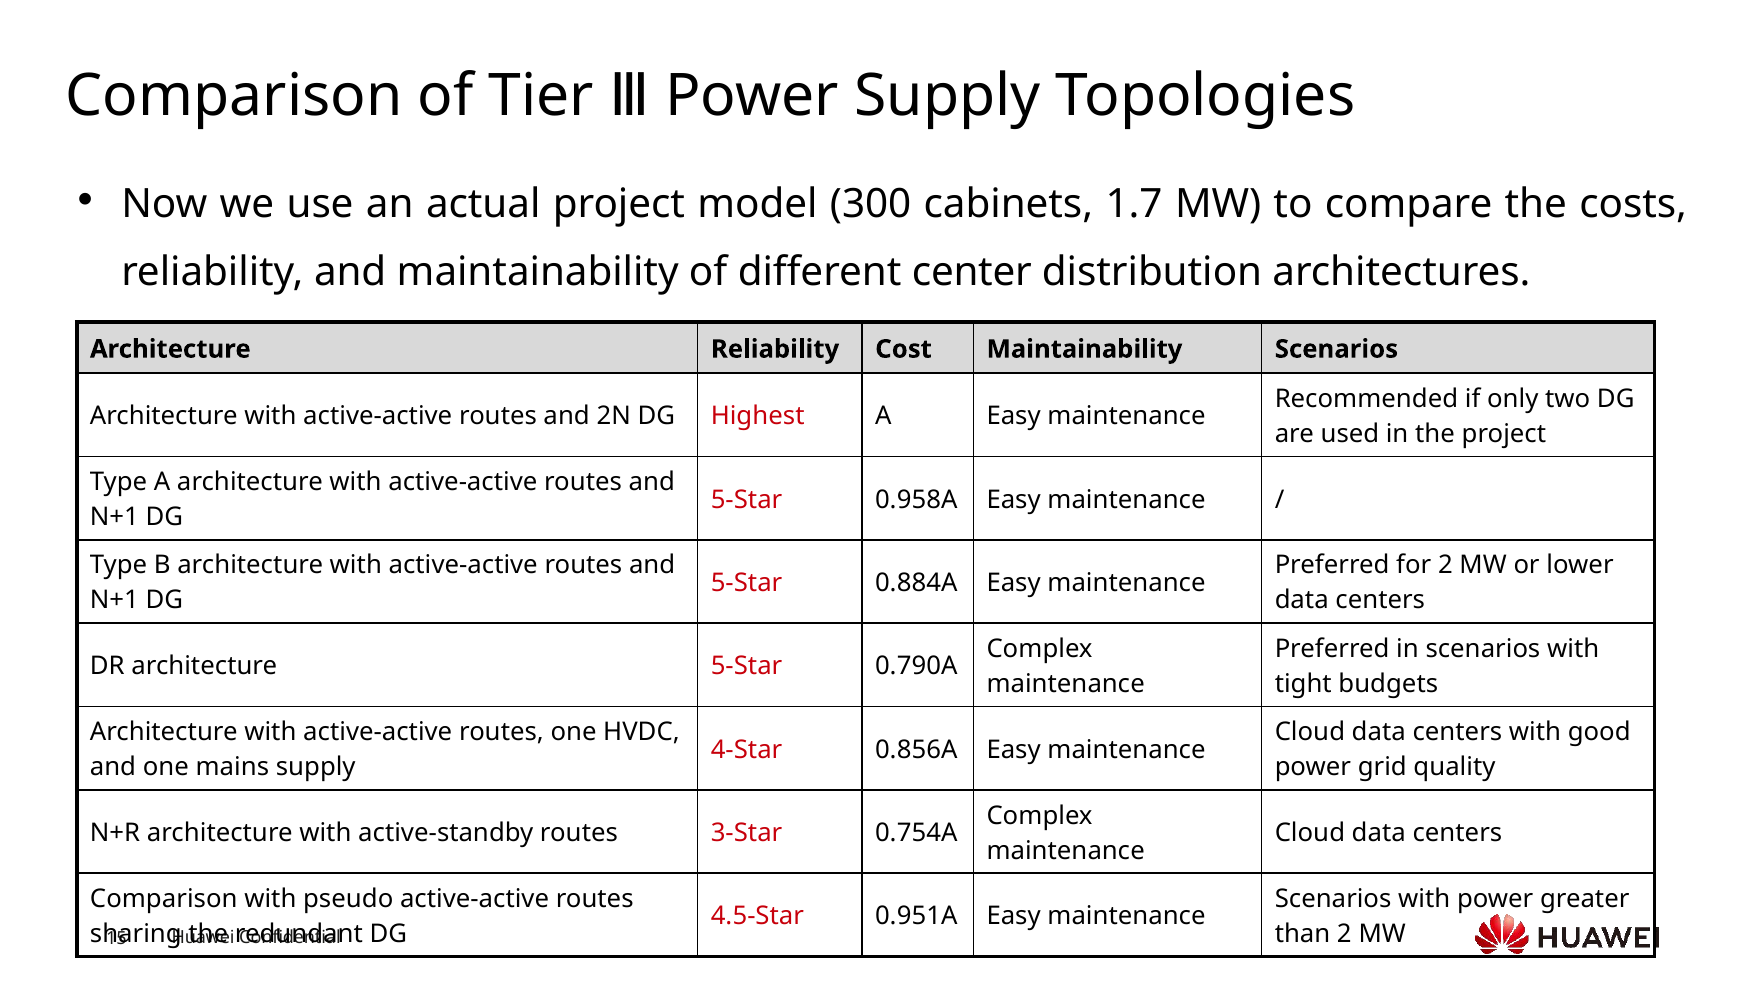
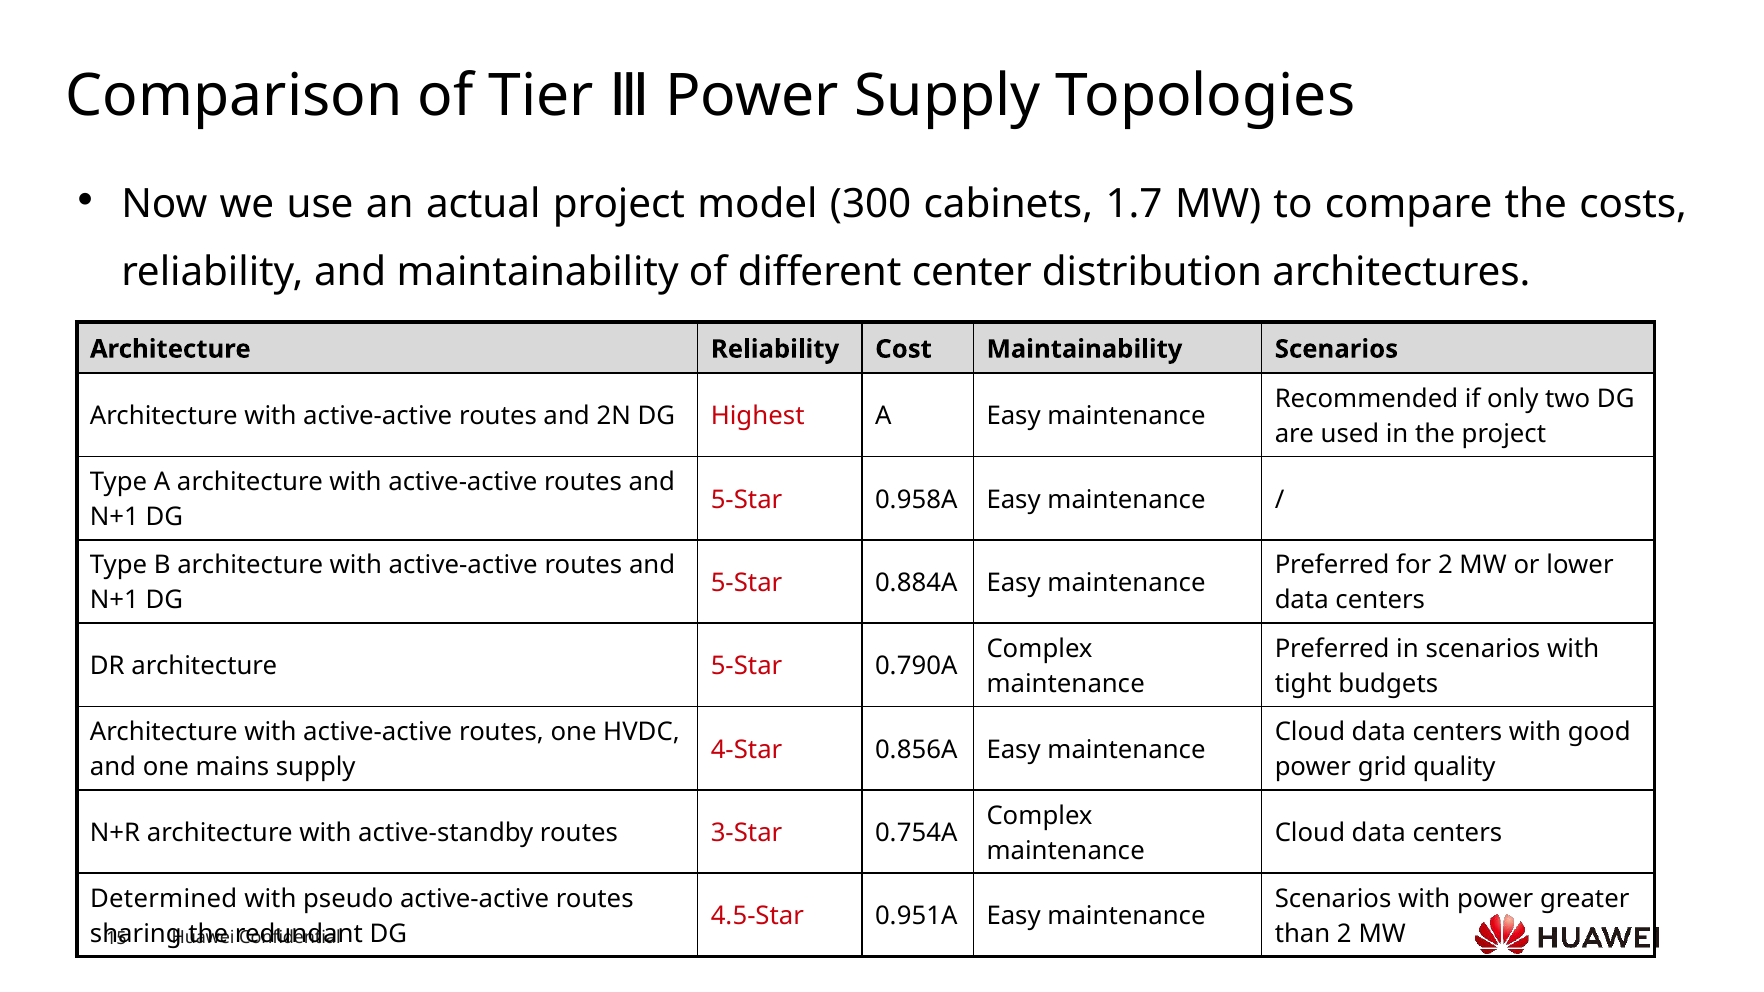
Comparison: Comparison -> Determined (164, 899)
